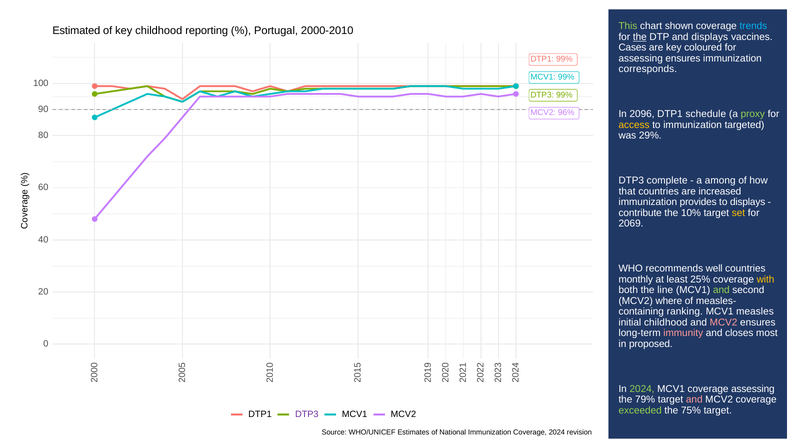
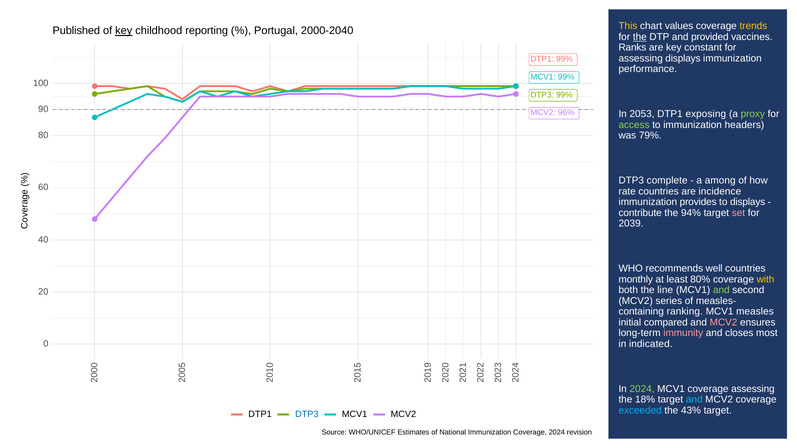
This colour: light green -> yellow (628, 26)
shown: shown -> values (679, 26)
trends colour: light blue -> yellow (753, 26)
Estimated: Estimated -> Published (76, 31)
key underline: none -> present (124, 31)
2000-2010: 2000-2010 -> 2000-2040 (327, 31)
and displays: displays -> provided (710, 37)
Cases: Cases -> Ranks (632, 48)
coloured: coloured -> constant (703, 48)
assessing ensures: ensures -> displays (683, 58)
corresponds: corresponds -> performance (648, 69)
2096: 2096 -> 2053 (642, 114)
schedule: schedule -> exposing (706, 114)
access colour: yellow -> light green (634, 125)
targeted: targeted -> headers (744, 125)
29%: 29% -> 79% (650, 136)
that: that -> rate (627, 192)
are increased: increased -> incidence (720, 192)
10%: 10% -> 94% (691, 213)
set colour: yellow -> pink (738, 213)
2069: 2069 -> 2039 (631, 224)
25%: 25% -> 80% (700, 280)
where: where -> series (669, 301)
initial childhood: childhood -> compared (666, 323)
proposed: proposed -> indicated (651, 344)
79%: 79% -> 18% (645, 400)
and colour: pink -> light blue (694, 400)
exceeded colour: light green -> light blue (640, 411)
75%: 75% -> 43% (691, 411)
DTP3 colour: purple -> blue (307, 414)
